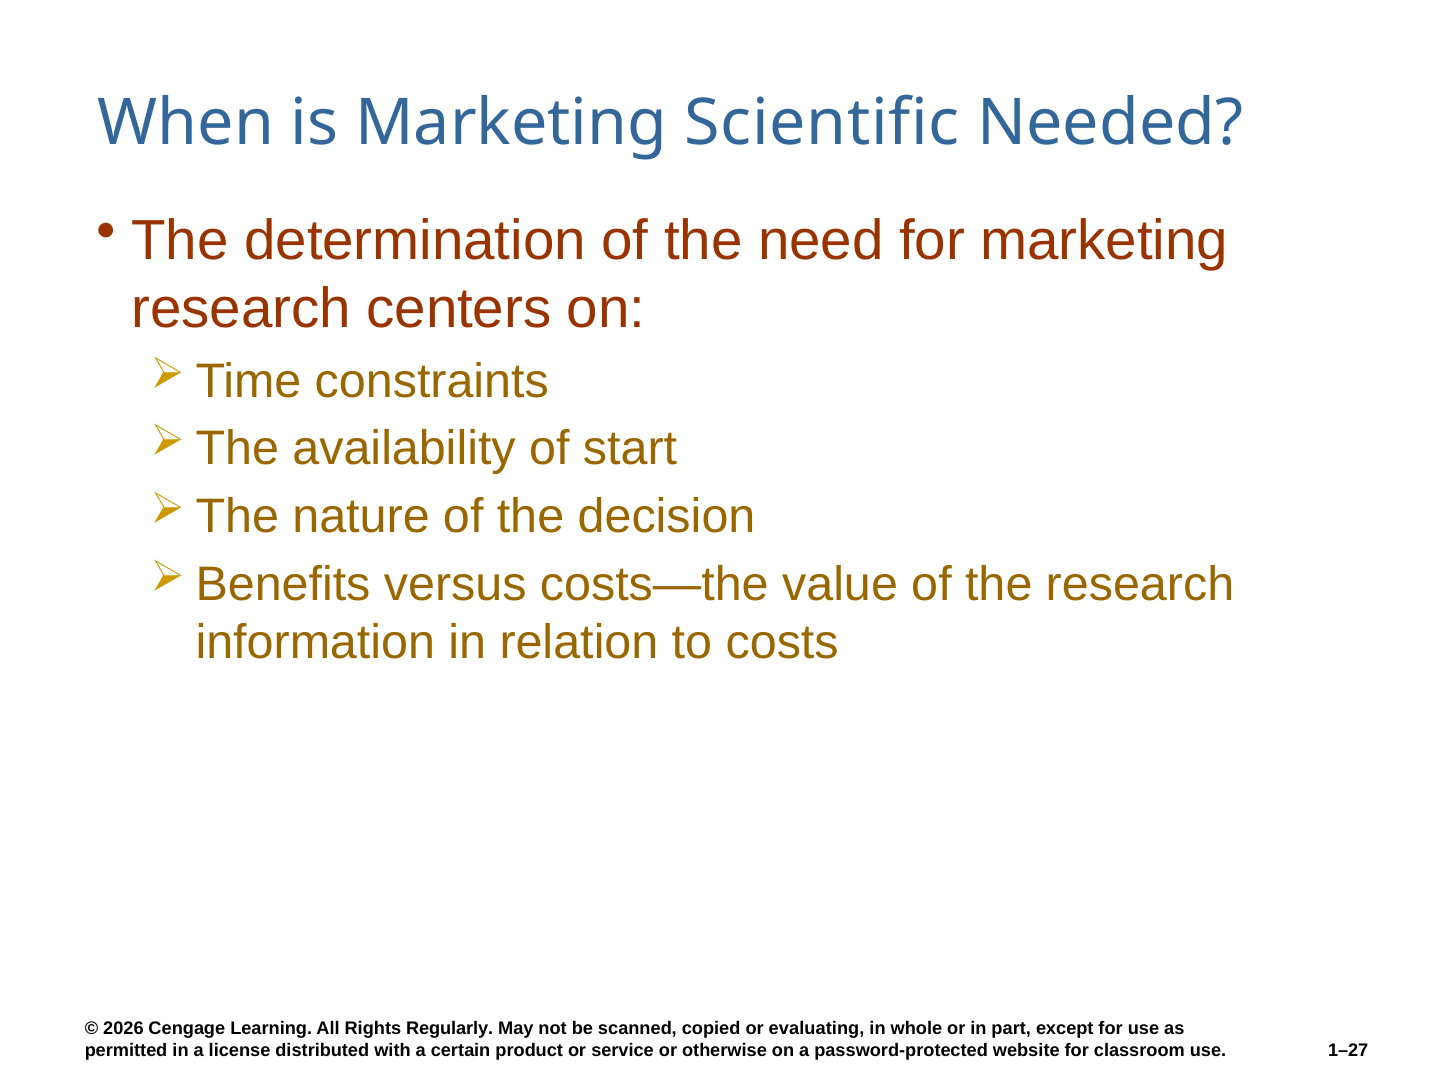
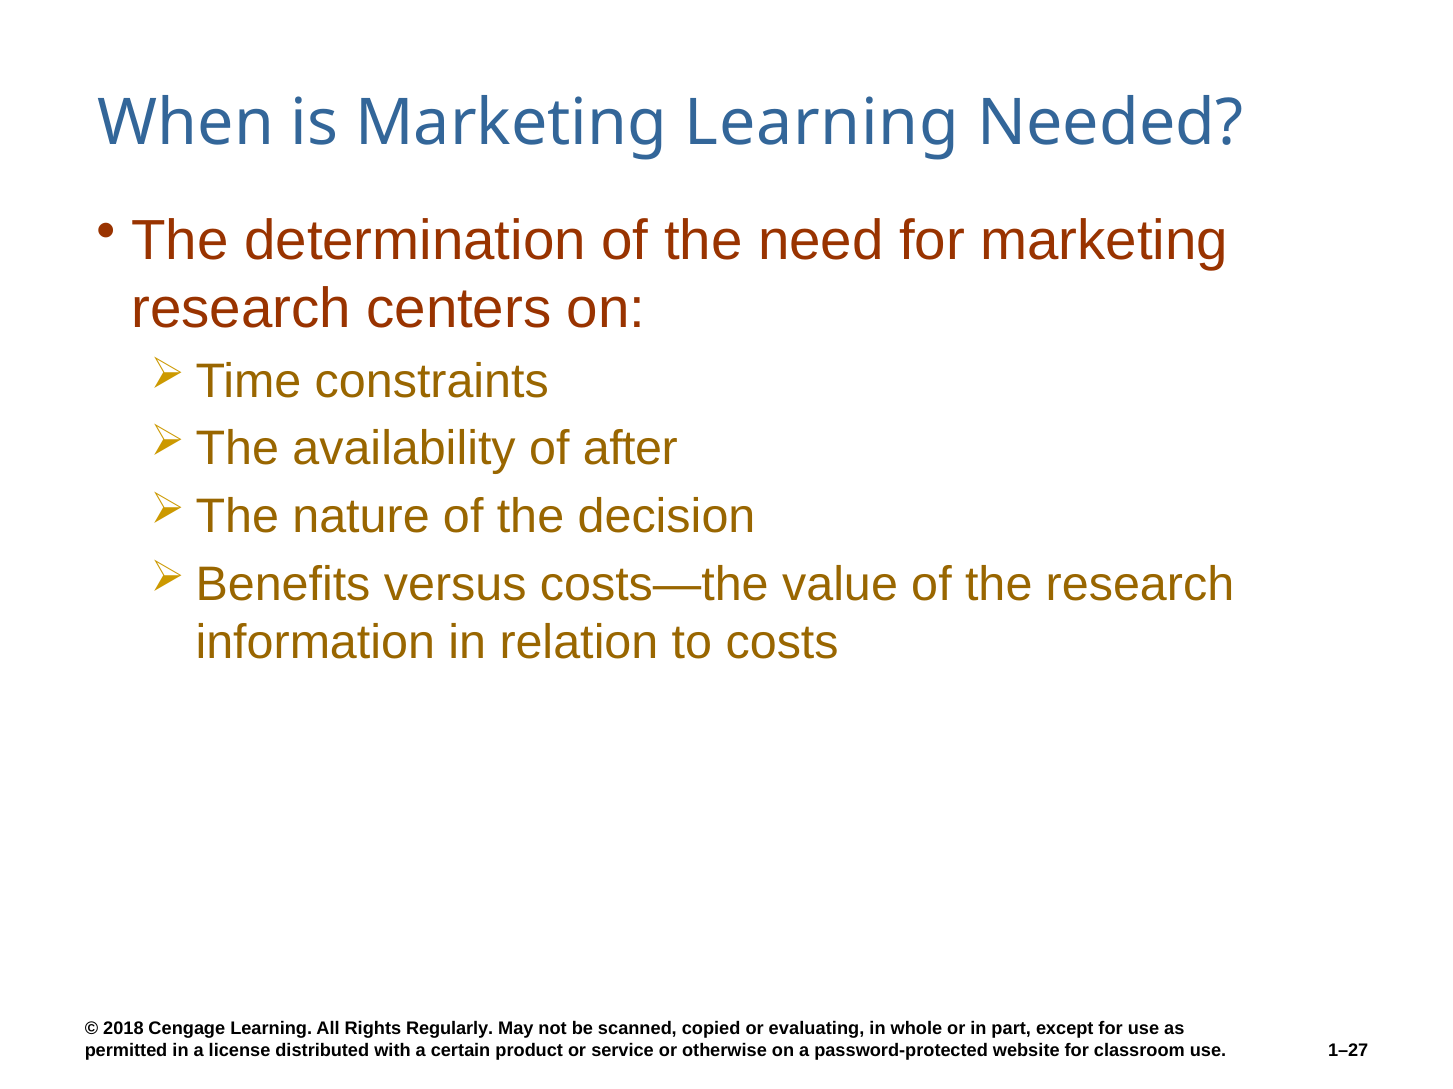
Marketing Scientific: Scientific -> Learning (822, 123)
start: start -> after (630, 449)
2026: 2026 -> 2018 (123, 1029)
